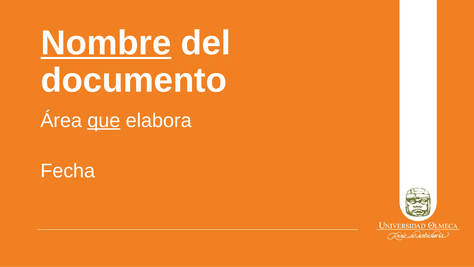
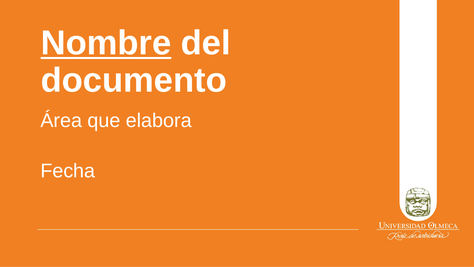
que underline: present -> none (104, 120)
